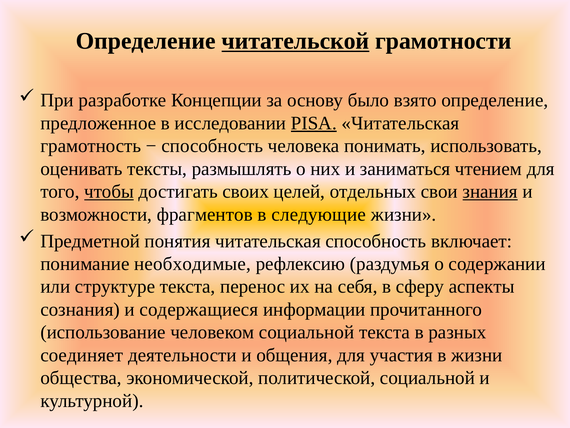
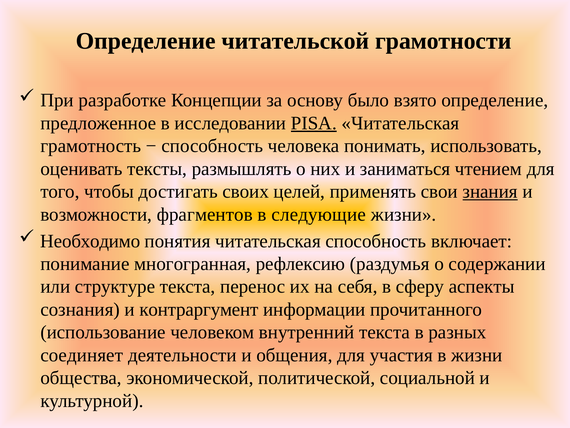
читательской underline: present -> none (295, 41)
чтобы underline: present -> none (109, 191)
отдельных: отдельных -> применять (373, 191)
Предметной: Предметной -> Необходимо (90, 241)
необходимые: необходимые -> многогранная (193, 264)
содержащиеся: содержащиеся -> контраргумент (199, 309)
человеком социальной: социальной -> внутренний (307, 332)
